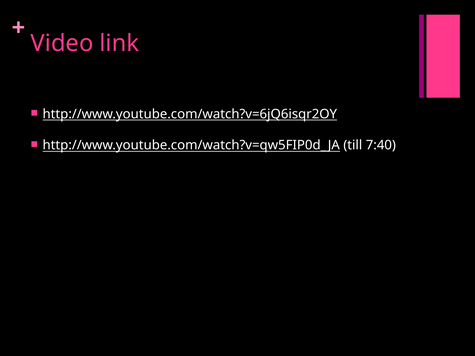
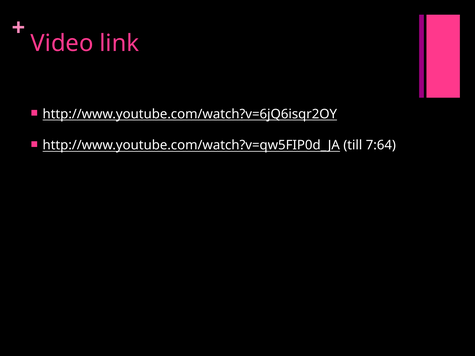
7:40: 7:40 -> 7:64 (381, 145)
